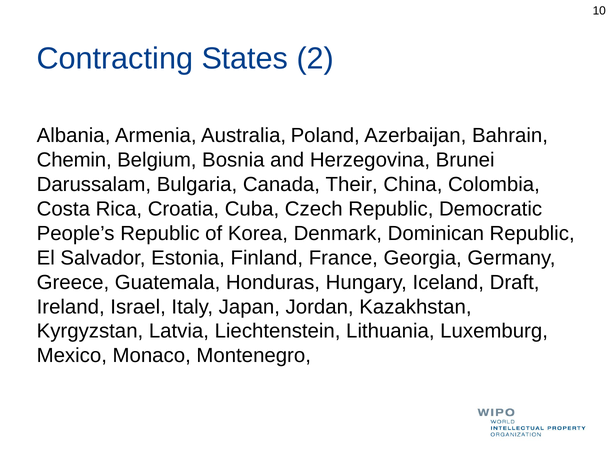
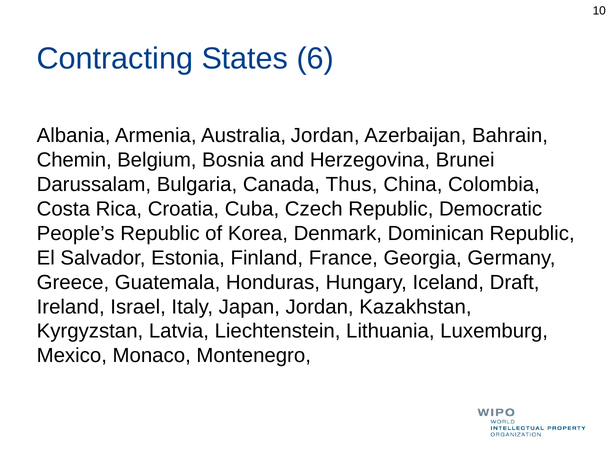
2: 2 -> 6 (315, 59)
Australia Poland: Poland -> Jordan (325, 135)
Their: Their -> Thus (352, 184)
